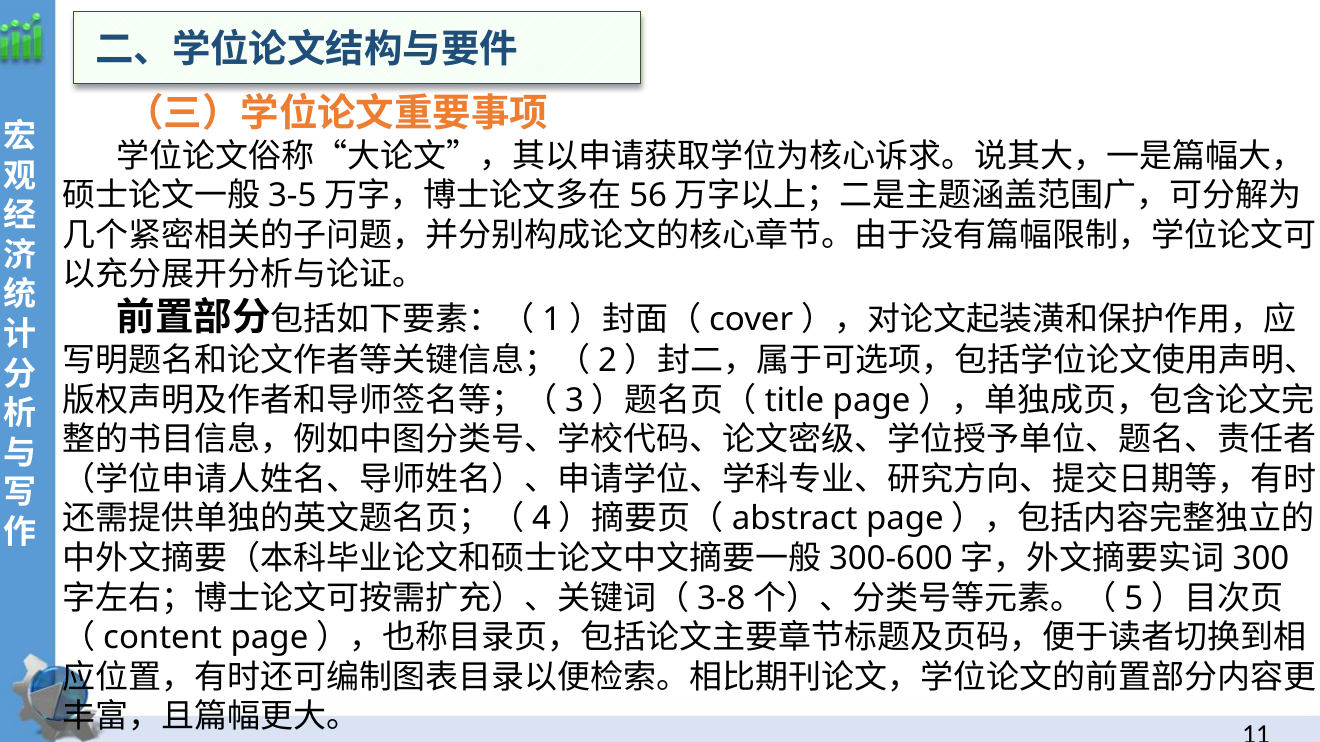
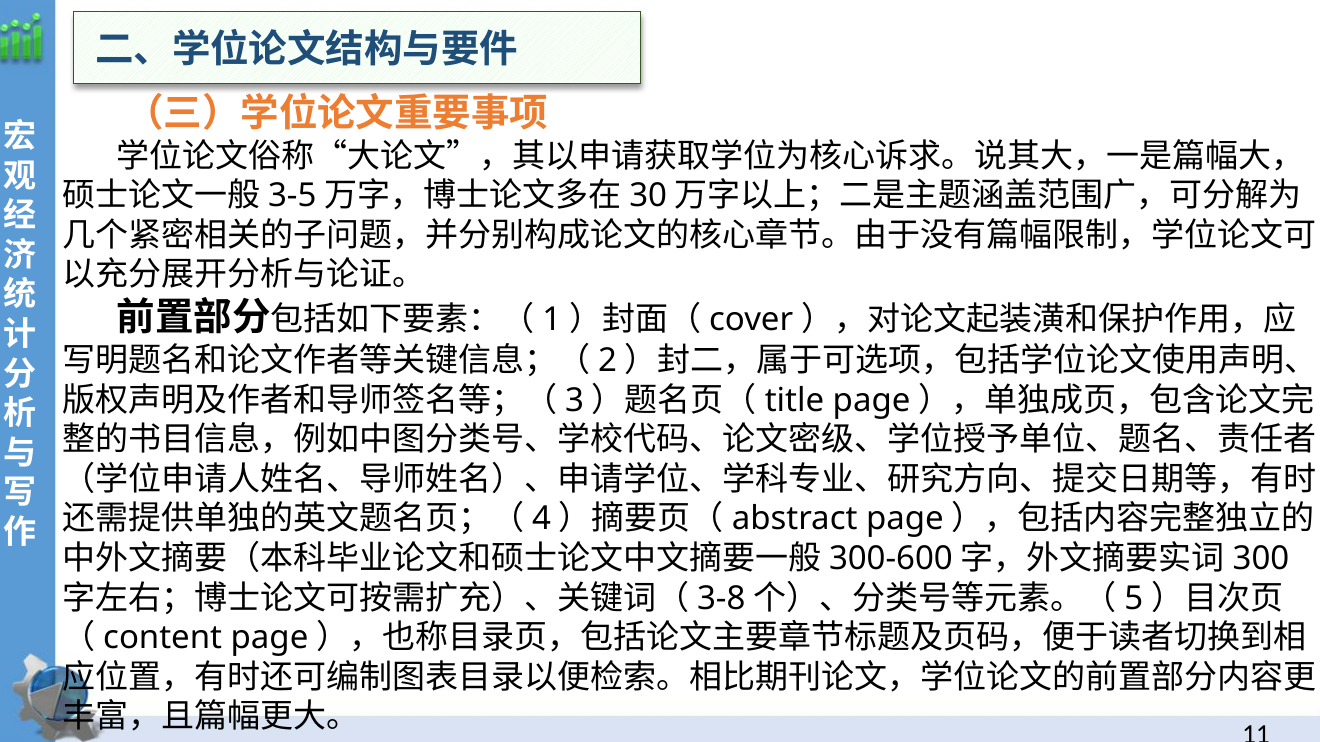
56: 56 -> 30 (648, 196)
